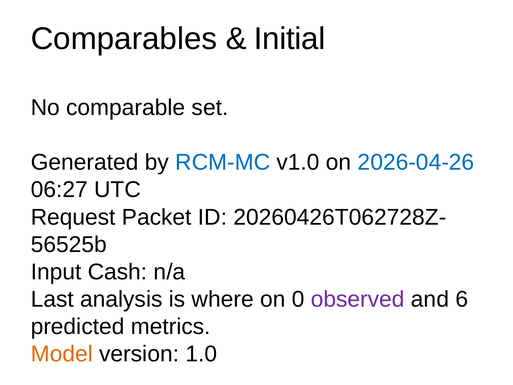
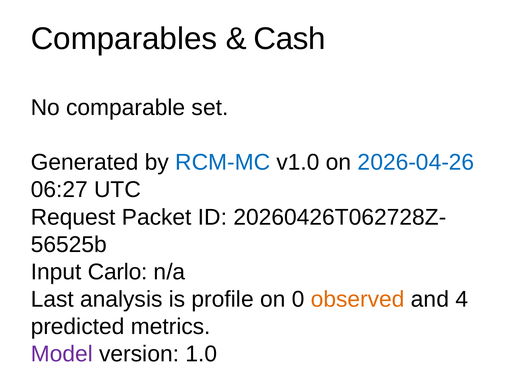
Initial: Initial -> Cash (290, 39)
Cash: Cash -> Carlo (118, 272)
where: where -> profile (223, 299)
observed colour: purple -> orange (358, 299)
6: 6 -> 4 (462, 299)
Model colour: orange -> purple (62, 354)
